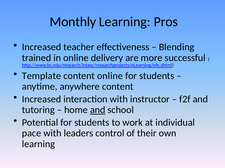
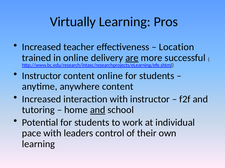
Monthly: Monthly -> Virtually (73, 22)
Blending: Blending -> Location (177, 47)
are underline: none -> present (132, 58)
Template: Template -> Instructor (42, 76)
